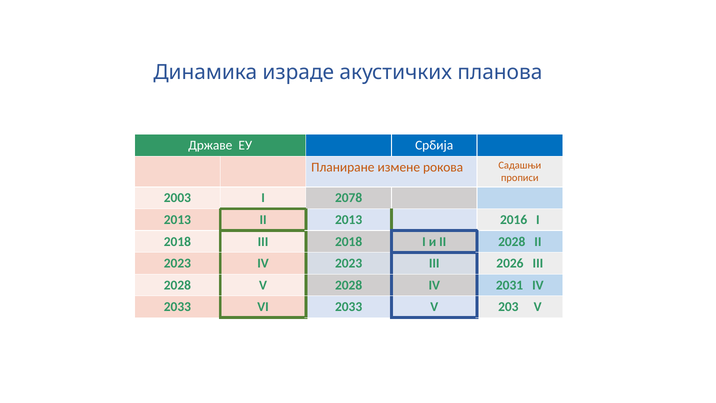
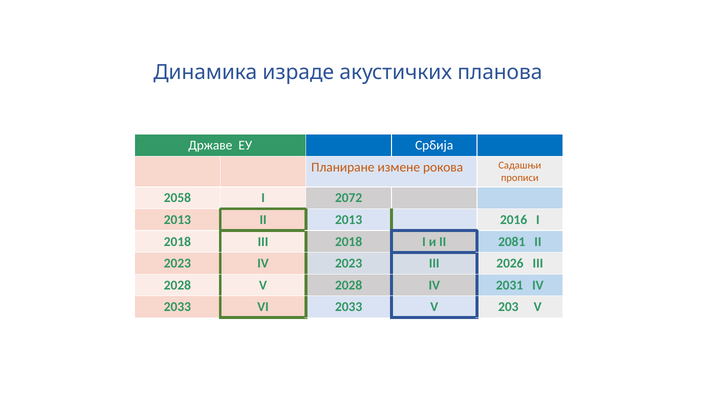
2003: 2003 -> 2058 (177, 198)
2078: 2078 -> 2072 (349, 198)
II 2028: 2028 -> 2081 (512, 241)
